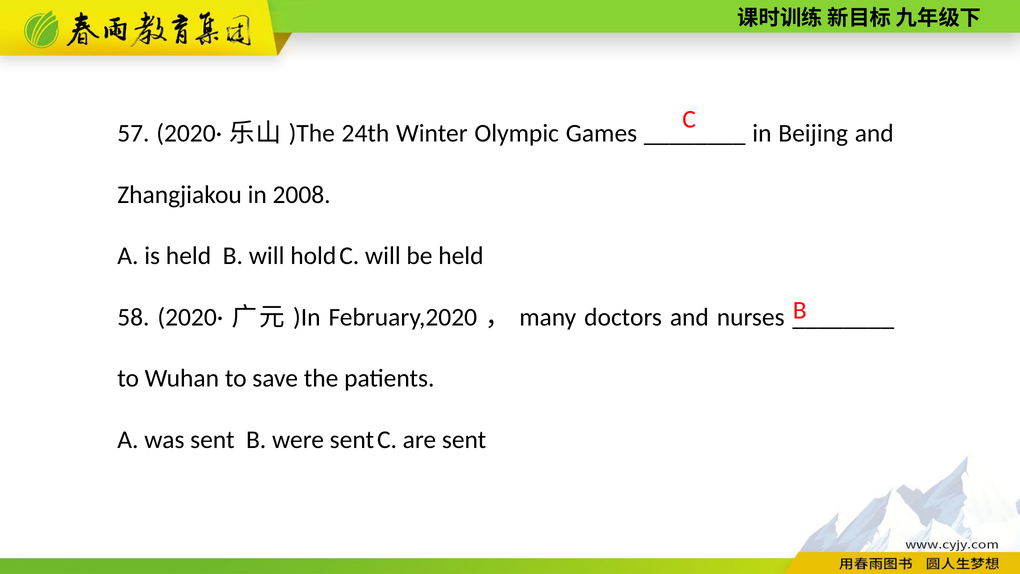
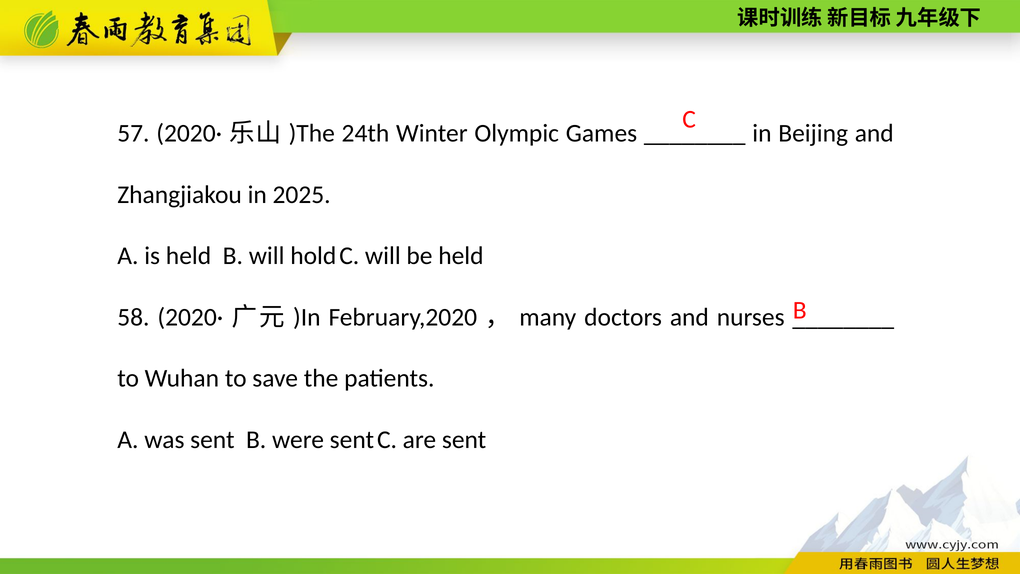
2008: 2008 -> 2025 (302, 195)
